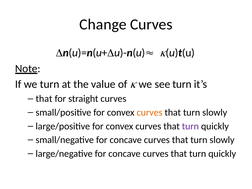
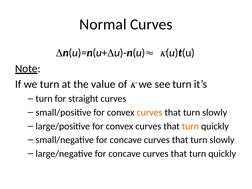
Change: Change -> Normal (103, 24)
that: that -> turn (44, 99)
turn colour: purple -> orange (190, 126)
